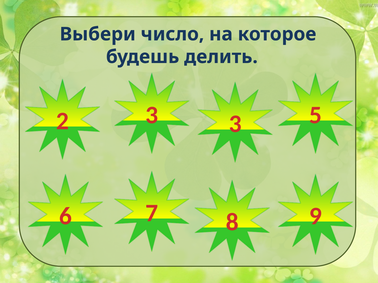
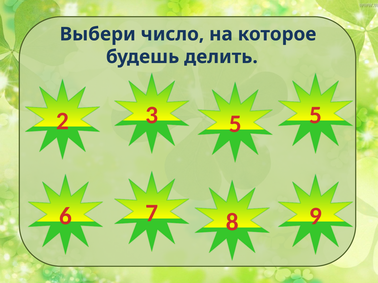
3 3: 3 -> 5 (235, 124)
